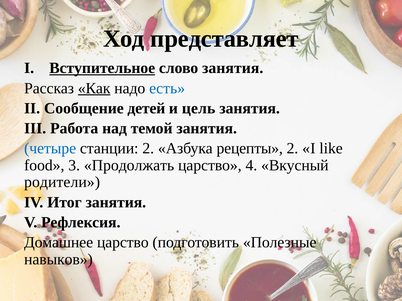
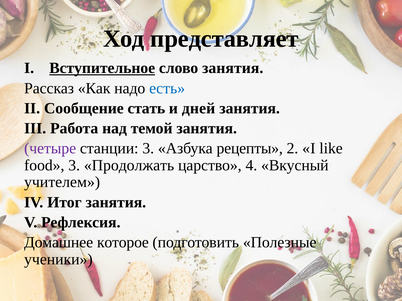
Как underline: present -> none (94, 88)
детей: детей -> стать (146, 108)
цель: цель -> дней (199, 108)
четыре colour: blue -> purple (50, 149)
станции 2: 2 -> 3 (148, 149)
родители: родители -> учителем (62, 182)
Домашнее царство: царство -> которое (123, 243)
навыков: навыков -> ученики (58, 260)
